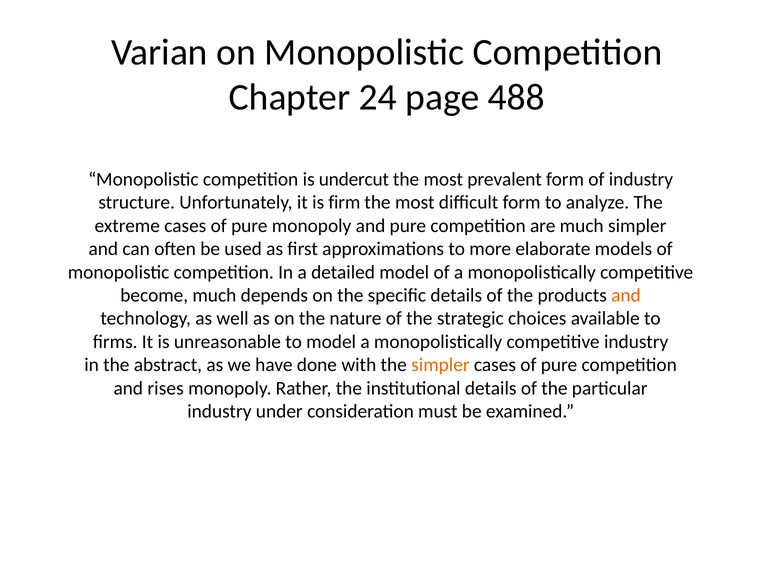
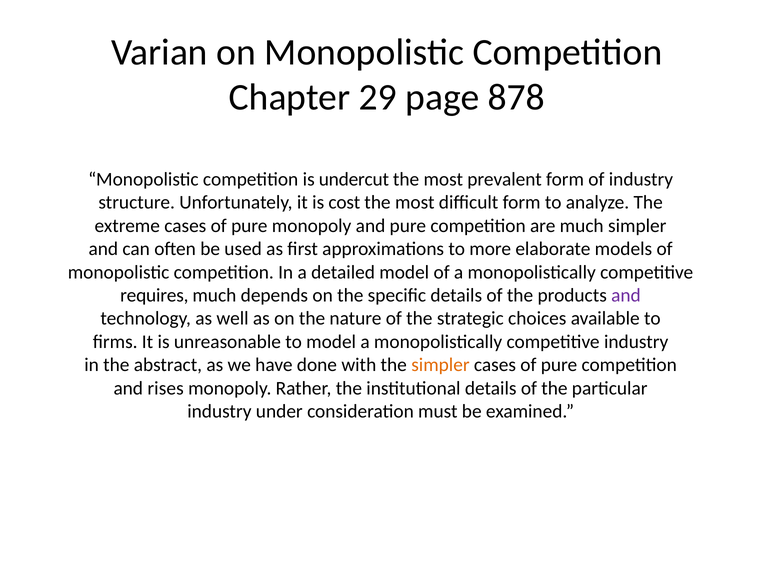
24: 24 -> 29 (378, 97)
488: 488 -> 878 (516, 97)
firm: firm -> cost (344, 202)
become: become -> requires (154, 295)
and colour: orange -> purple (626, 295)
